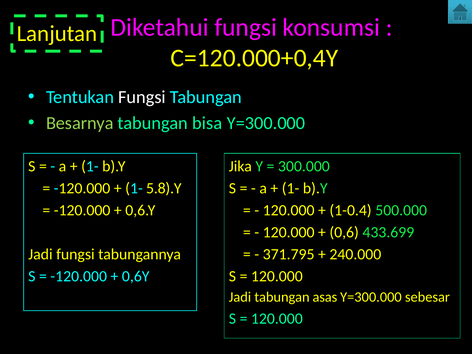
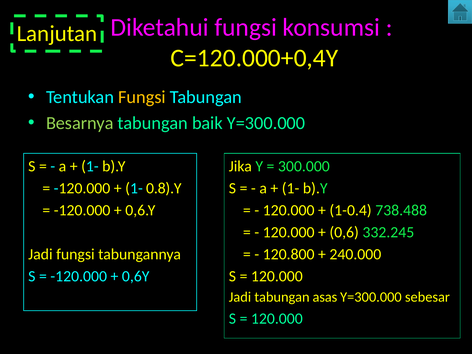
Fungsi colour: white -> yellow (142, 97)
bisa: bisa -> baik (207, 123)
5.8).Y: 5.8).Y -> 0.8).Y (164, 188)
500.000: 500.000 -> 738.488 (401, 210)
433.699: 433.699 -> 332.245 (388, 232)
371.795: 371.795 -> 120.800 (289, 254)
